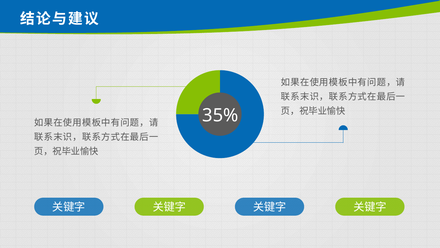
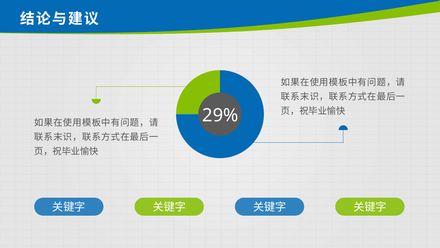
35%: 35% -> 29% (220, 115)
